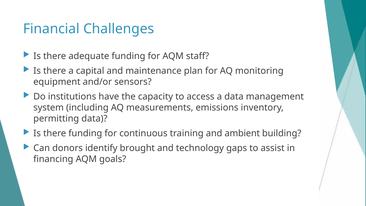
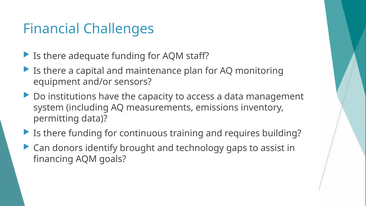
ambient: ambient -> requires (242, 133)
